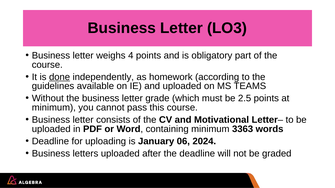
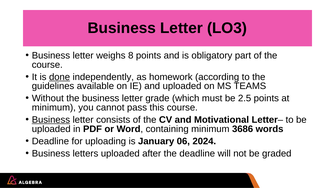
4: 4 -> 8 (131, 56)
Business underline: none -> present (51, 120)
3363: 3363 -> 3686 (243, 129)
